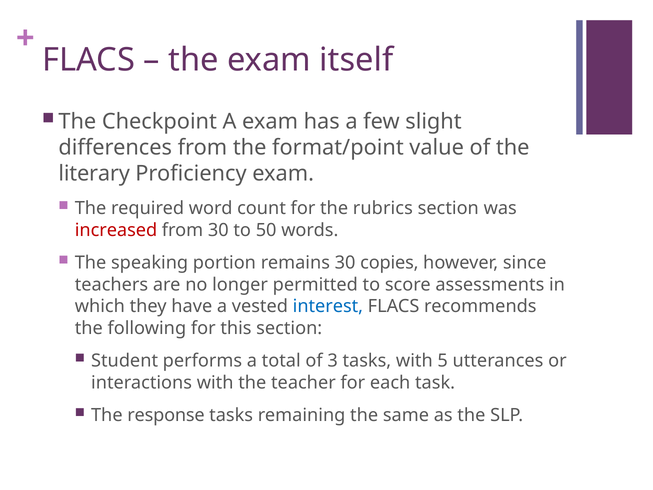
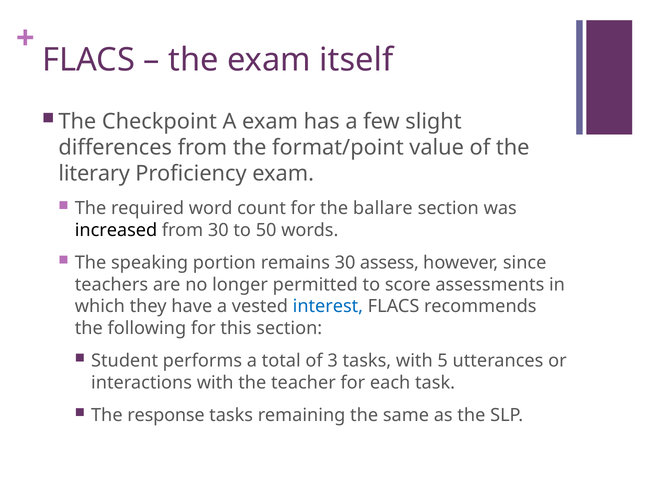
rubrics: rubrics -> ballare (383, 208)
increased colour: red -> black (116, 230)
copies: copies -> assess (389, 263)
